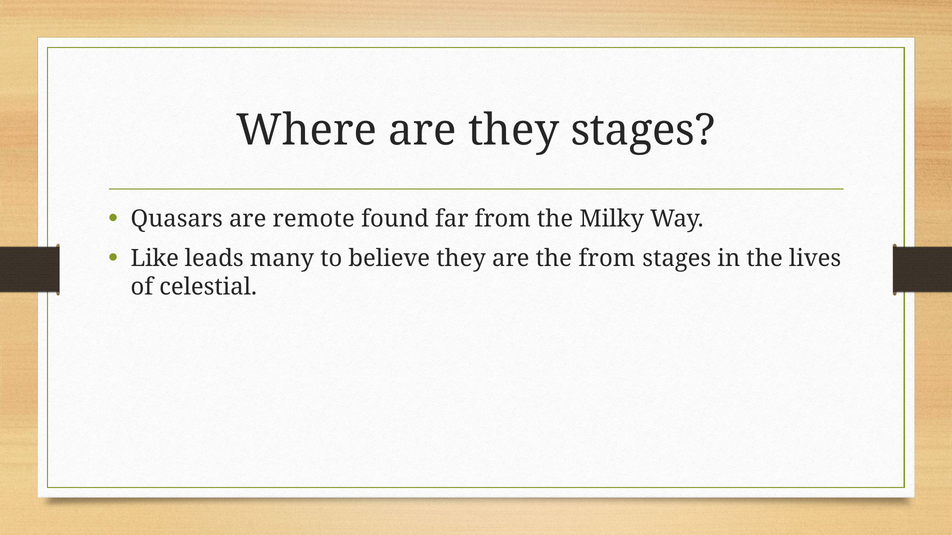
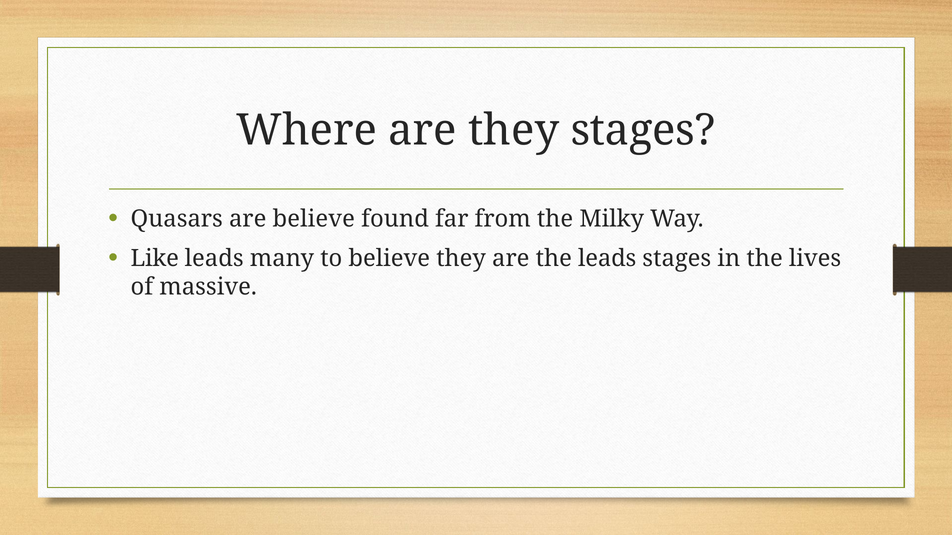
are remote: remote -> believe (314, 219)
the from: from -> leads (607, 258)
celestial: celestial -> massive (208, 287)
